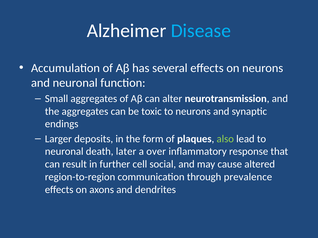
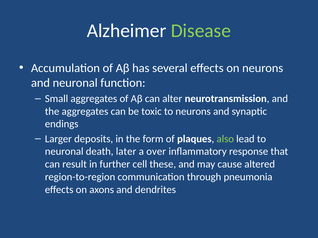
Disease colour: light blue -> light green (201, 31)
social: social -> these (163, 165)
prevalence: prevalence -> pneumonia (248, 177)
